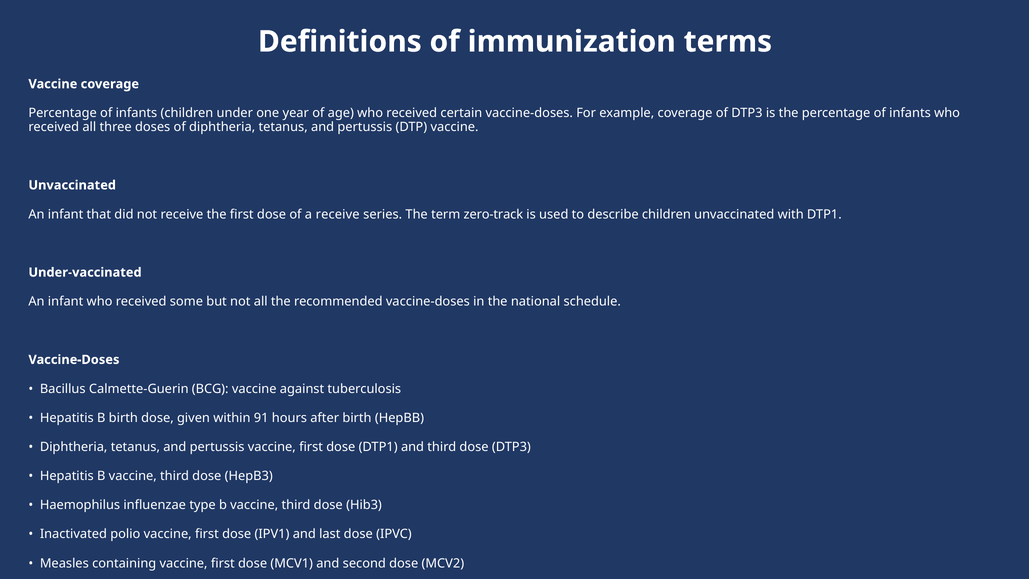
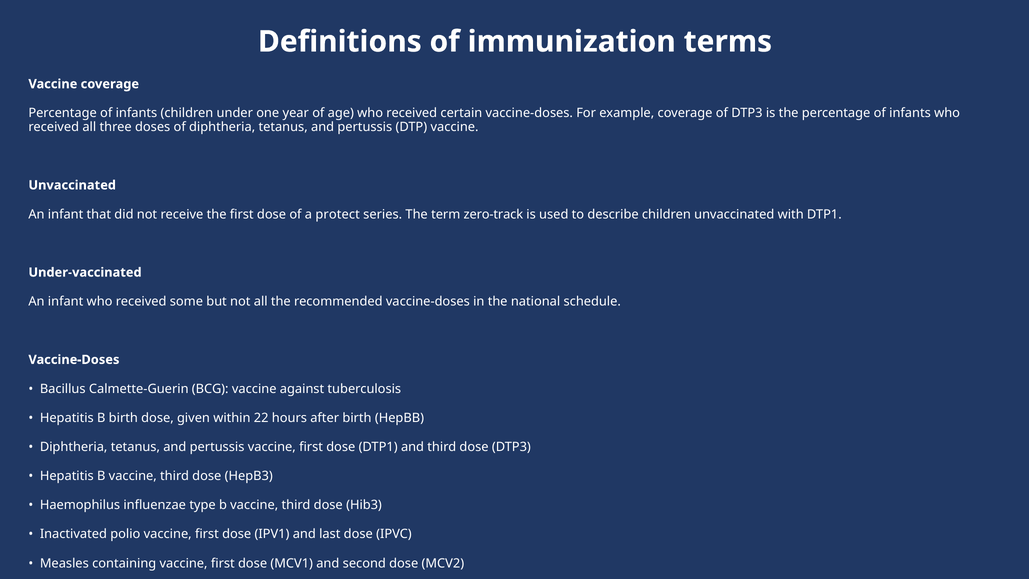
a receive: receive -> protect (338, 214)
91: 91 -> 22 (261, 418)
